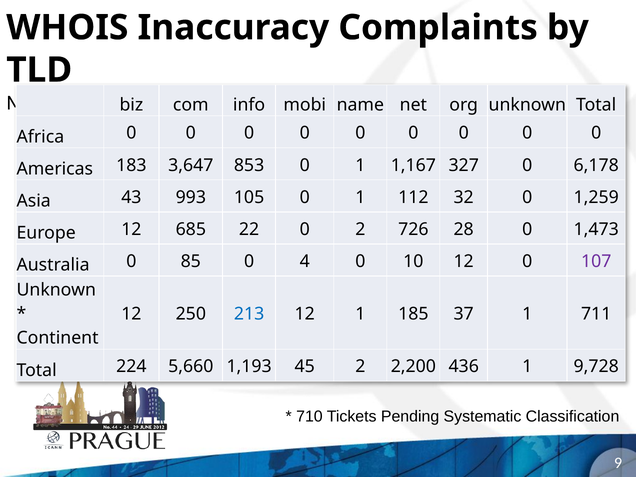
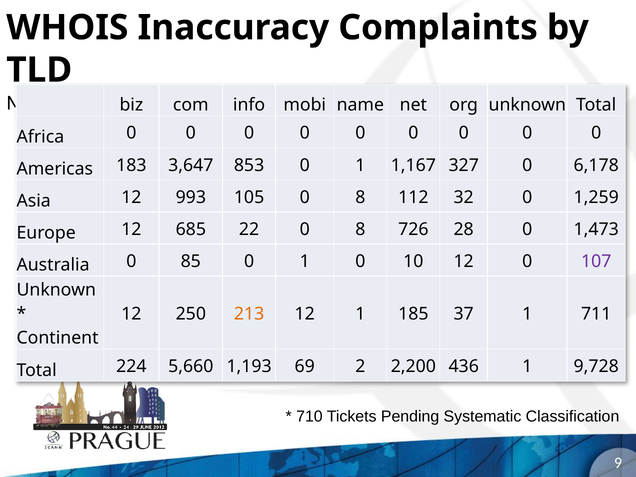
43: 43 -> 12 (131, 197)
105 0 1: 1 -> 8 (360, 197)
22 0 2: 2 -> 8 (360, 229)
85 0 4: 4 -> 1 (305, 261)
213 colour: blue -> orange (249, 314)
45: 45 -> 69 (305, 367)
